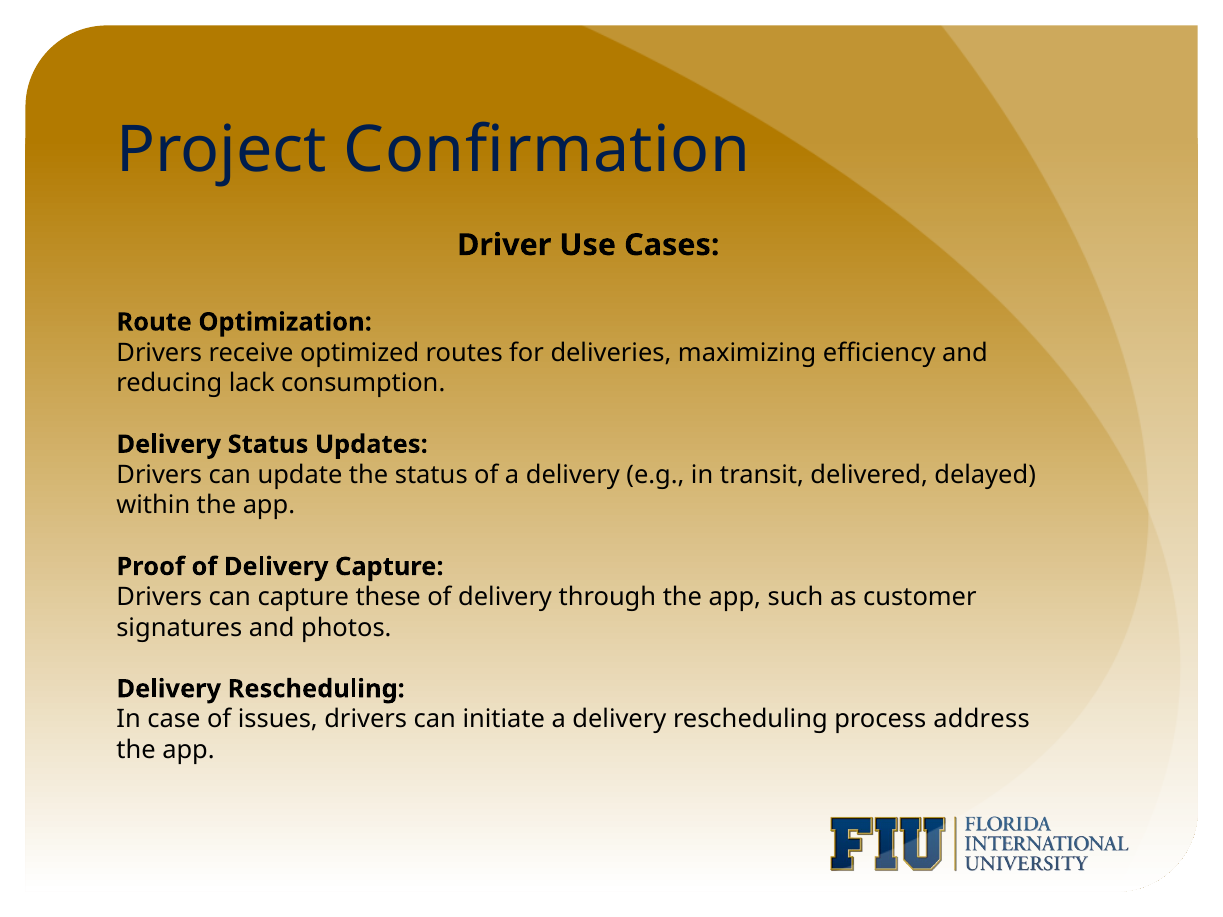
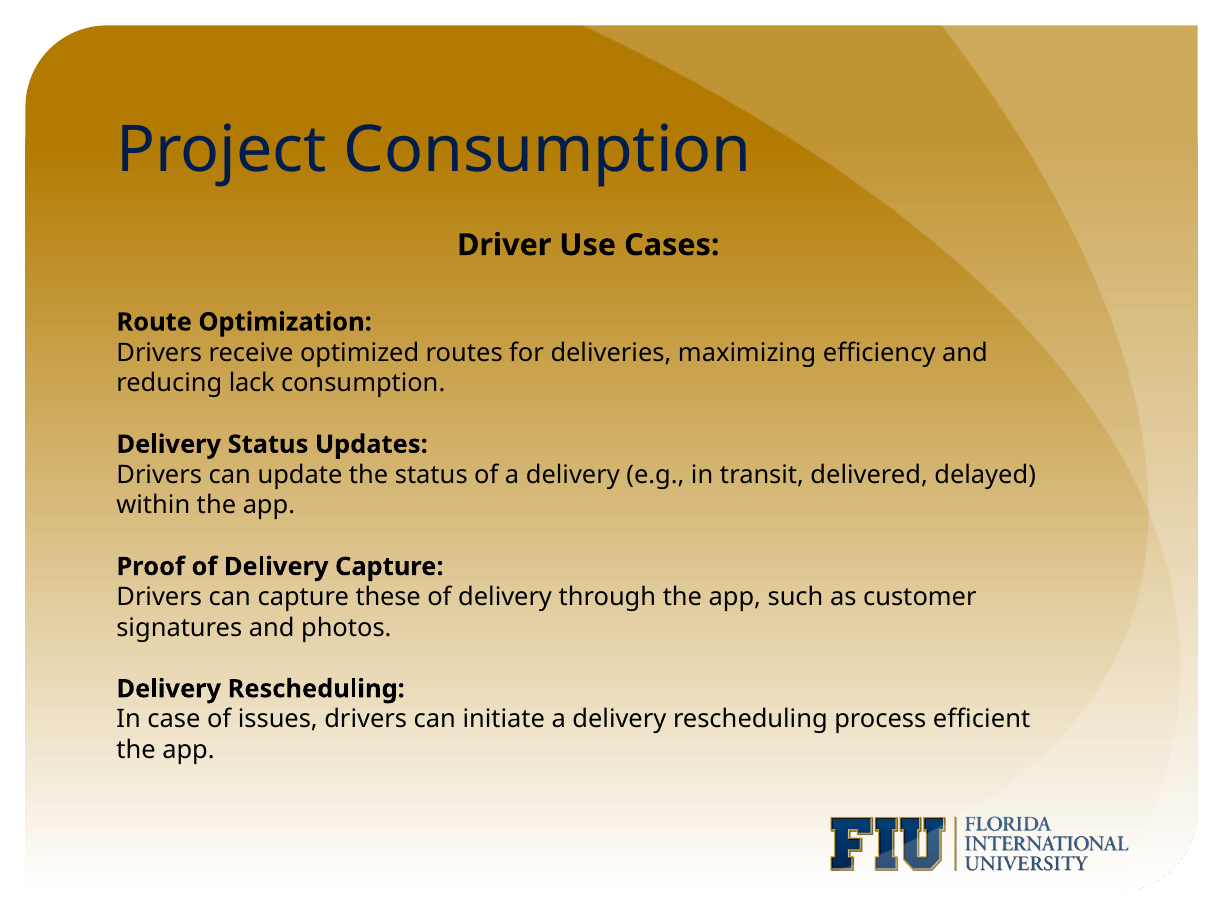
Project Confirmation: Confirmation -> Consumption (548, 150)
address: address -> efficient (982, 720)
